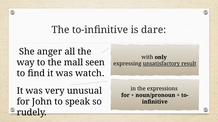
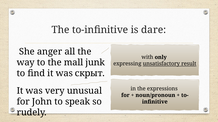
seen: seen -> junk (95, 63)
watch: watch -> скрыт (90, 74)
